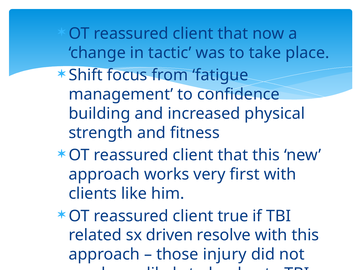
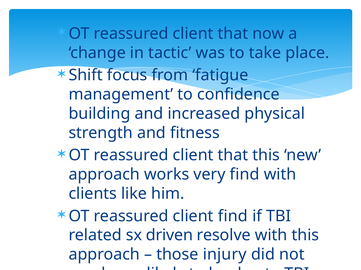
very first: first -> find (245, 175)
client true: true -> find (233, 217)
